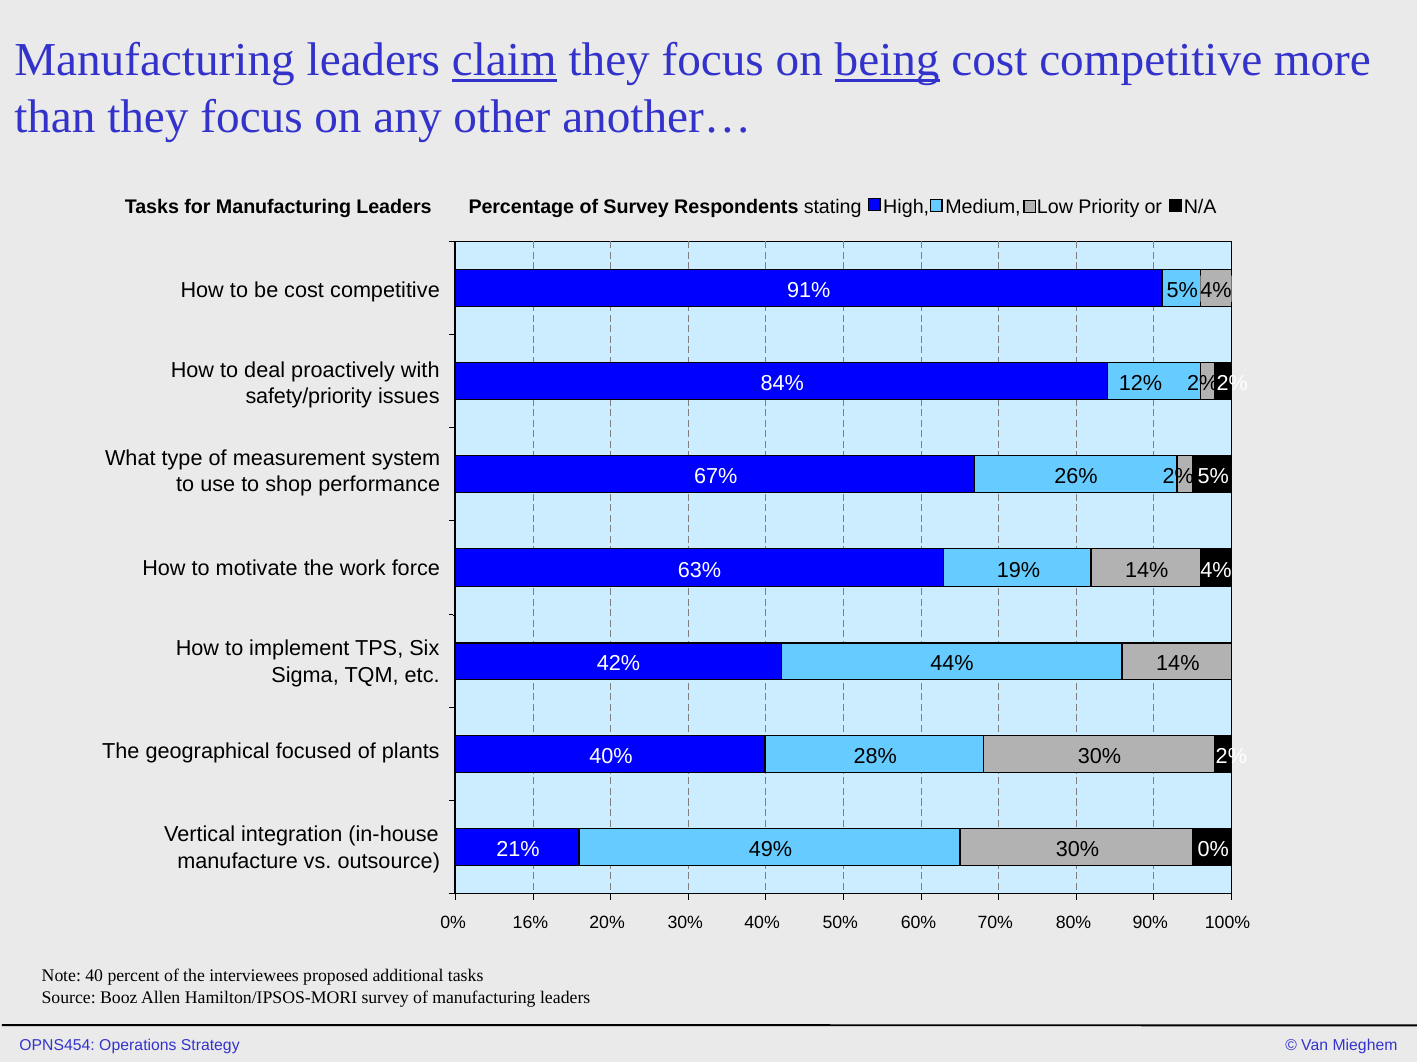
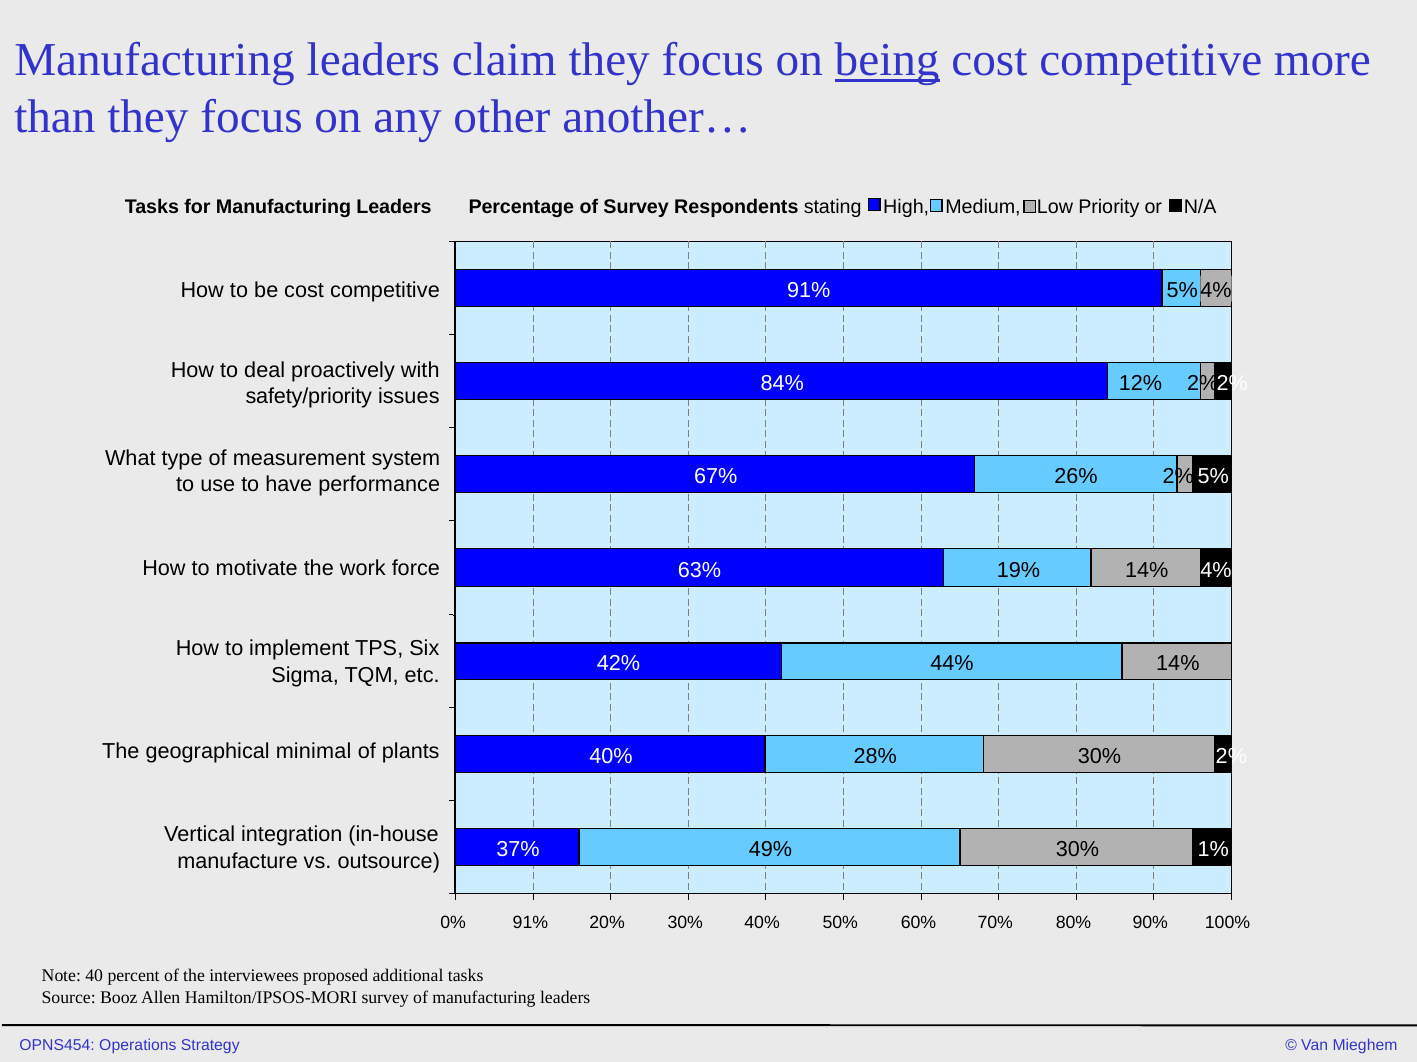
claim underline: present -> none (504, 60)
shop: shop -> have (289, 485)
focused: focused -> minimal (314, 752)
21%: 21% -> 37% (518, 850)
0%: 0% -> 1% (1213, 850)
0% 16%: 16% -> 91% (530, 924)
